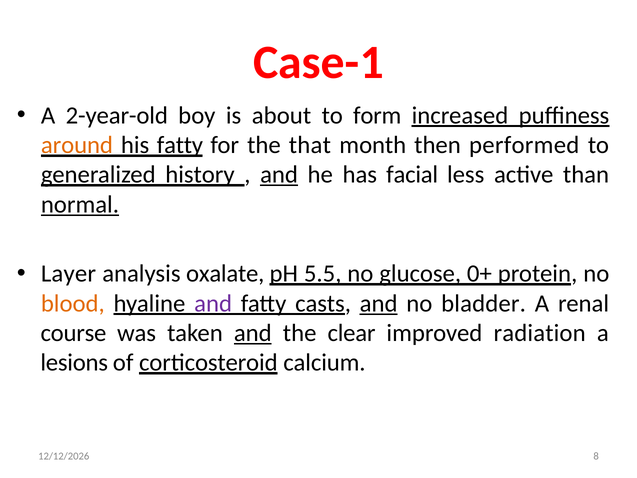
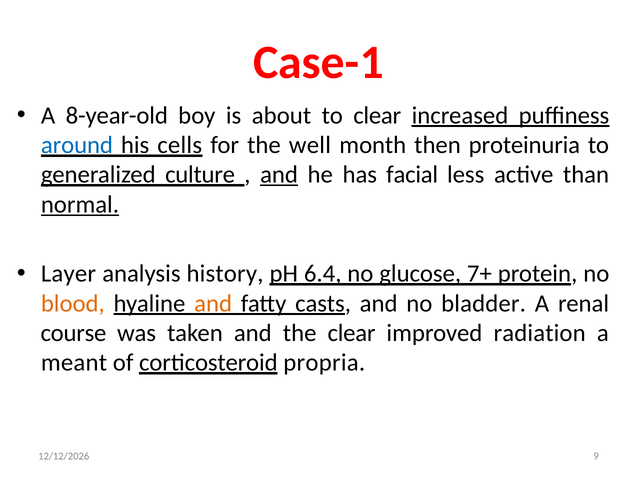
2-year-old: 2-year-old -> 8-year-old (117, 115)
to form: form -> clear (377, 115)
around colour: orange -> blue (77, 145)
his fatty: fatty -> cells (180, 145)
that: that -> well (310, 145)
performed: performed -> proteinuria (524, 145)
history: history -> culture (200, 175)
oxalate: oxalate -> history (225, 274)
5.5: 5.5 -> 6.4 (323, 274)
0+: 0+ -> 7+ (479, 274)
and colour: purple -> orange (213, 303)
and underline: present -> none (379, 303)
and underline: present -> none (253, 333)
lesions: lesions -> meant (74, 363)
calcium: calcium -> propria (324, 363)
8: 8 -> 9 (596, 456)
